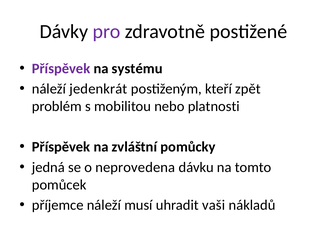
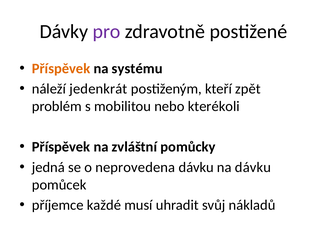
Příspěvek colour: purple -> orange (61, 69)
platnosti: platnosti -> kterékoli (214, 106)
na tomto: tomto -> dávku (253, 167)
příjemce náleží: náleží -> každé (104, 205)
vaši: vaši -> svůj (214, 205)
